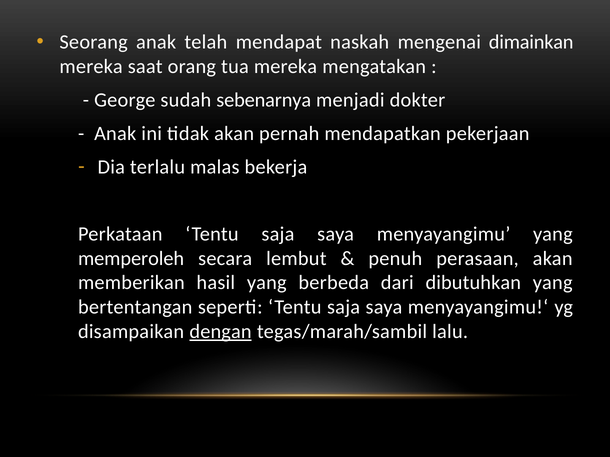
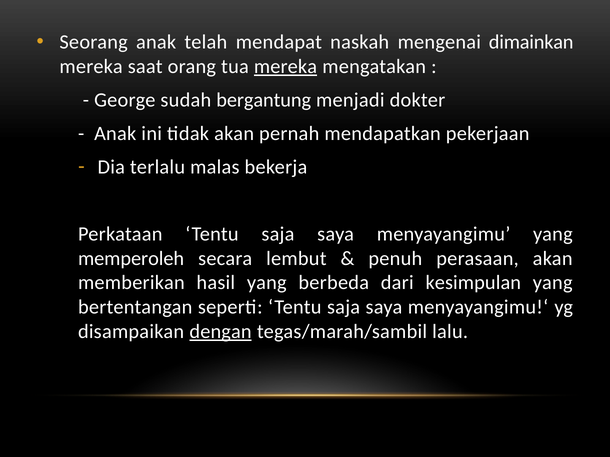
mereka underline: none -> present (286, 66)
sebenarnya: sebenarnya -> bergantung (264, 100)
dibutuhkan: dibutuhkan -> kesimpulan (473, 283)
